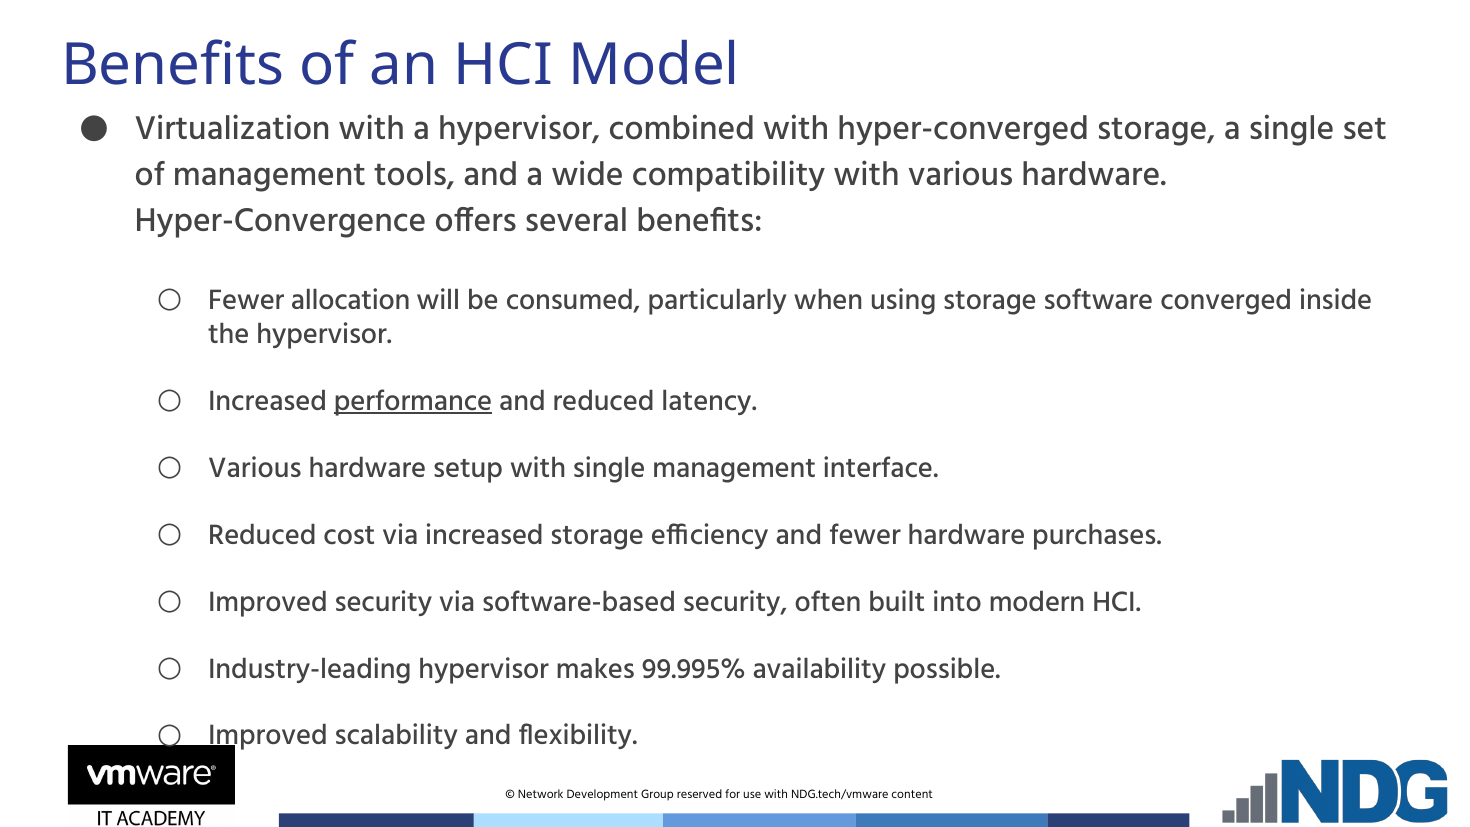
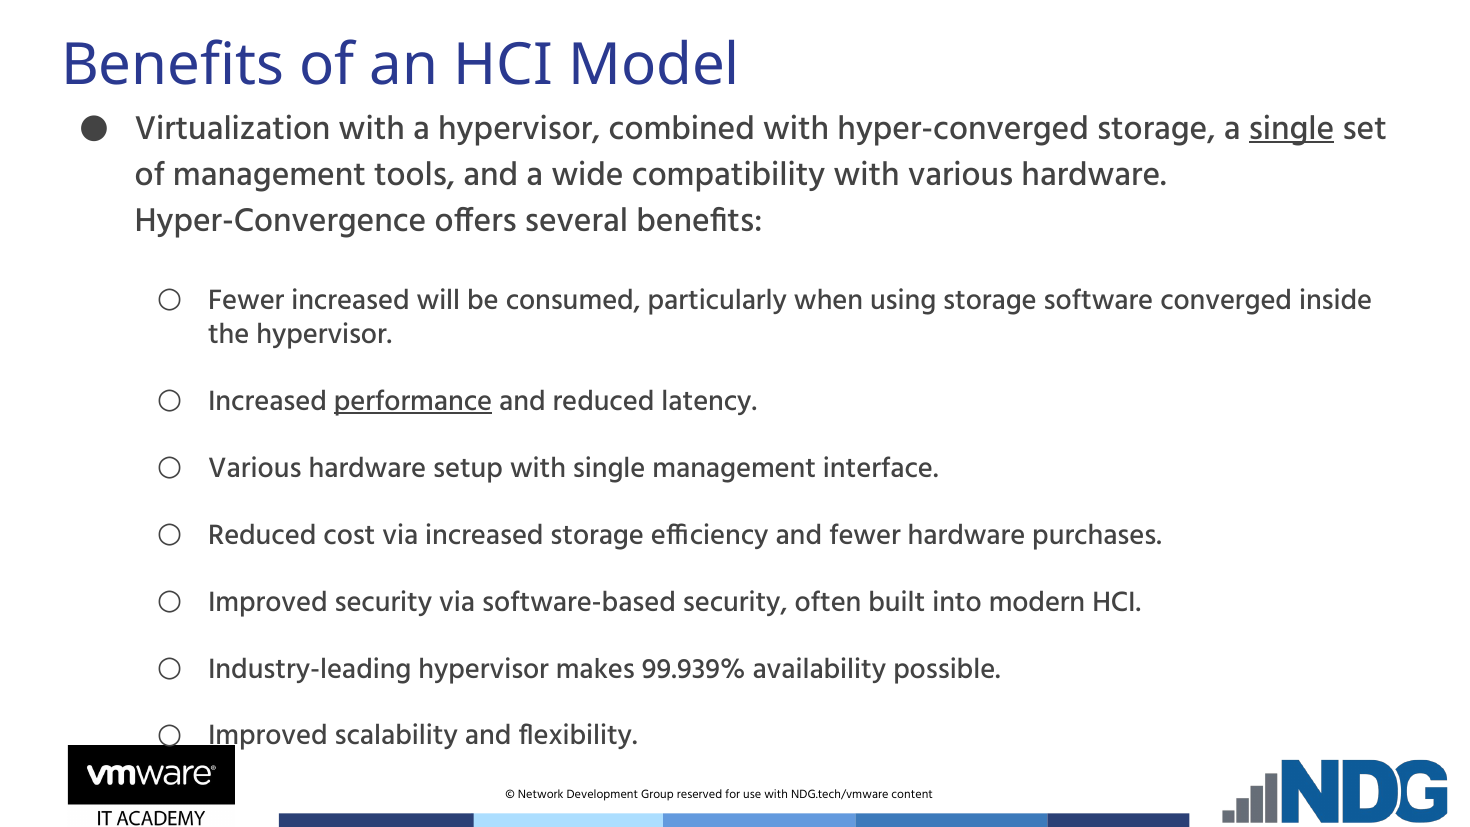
single underline: none -> present (1292, 128)
Fewer allocation: allocation -> increased (351, 300)
99.995%: 99.995% -> 99.939% (694, 668)
